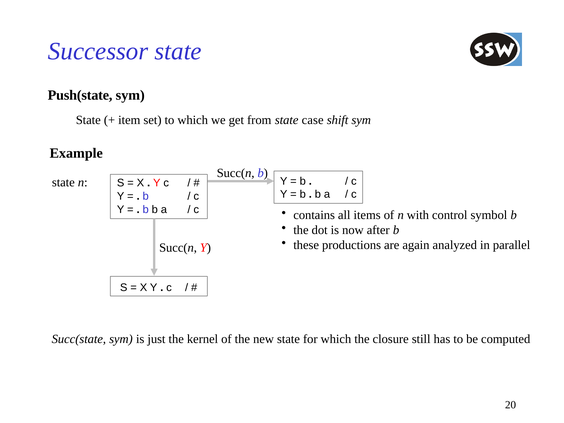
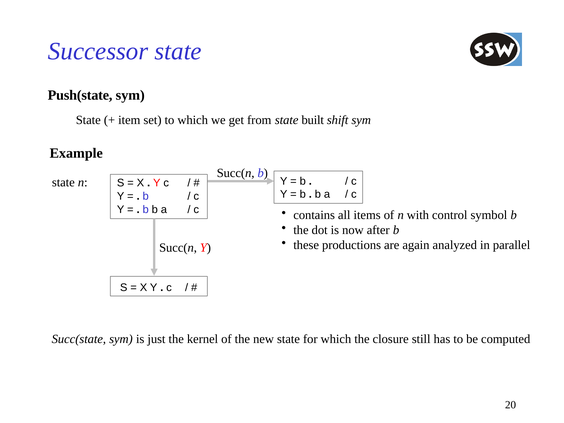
case: case -> built (313, 120)
